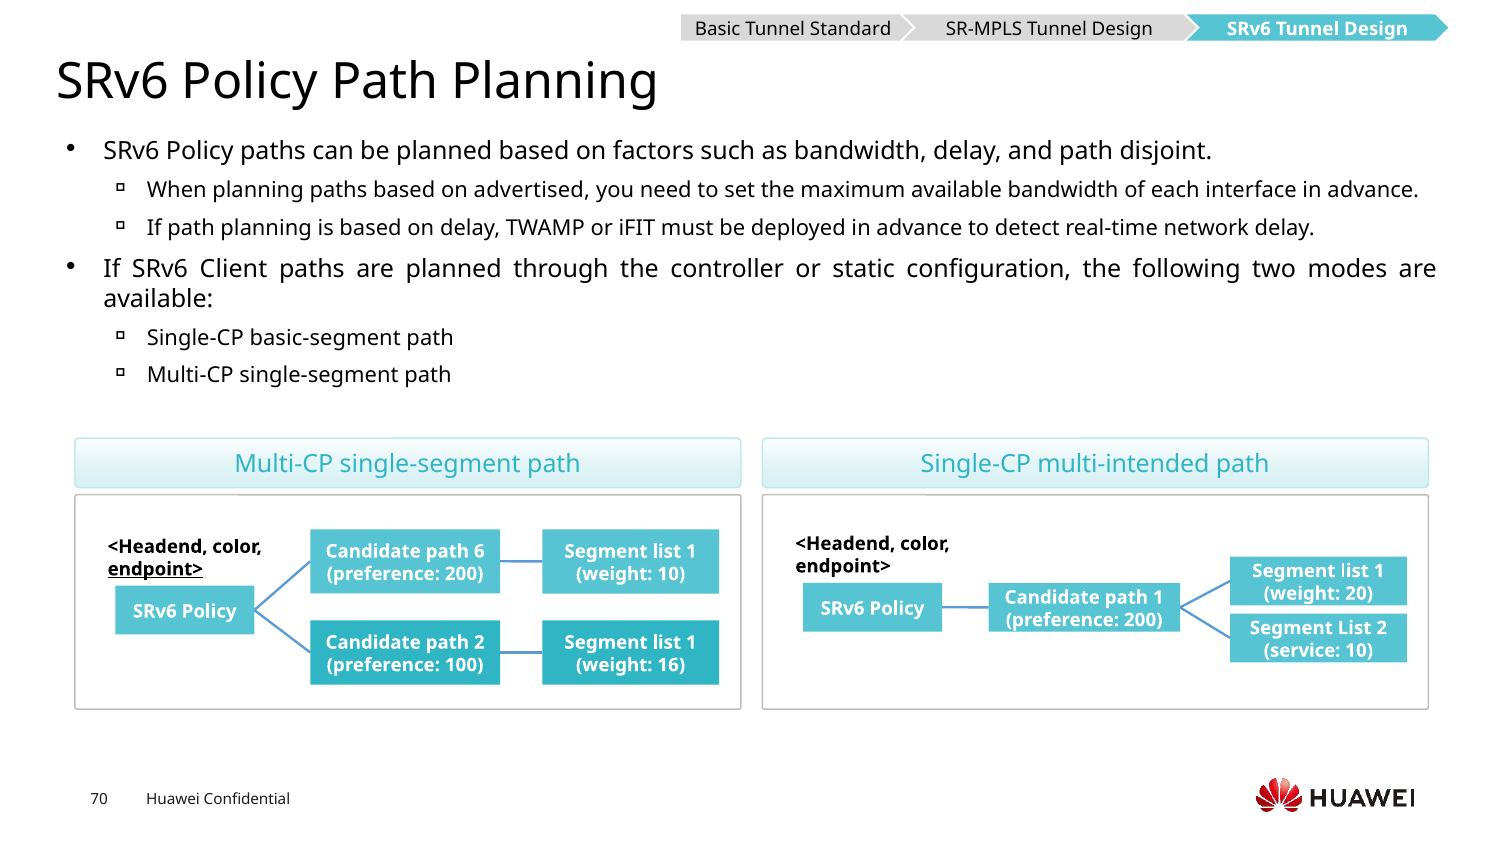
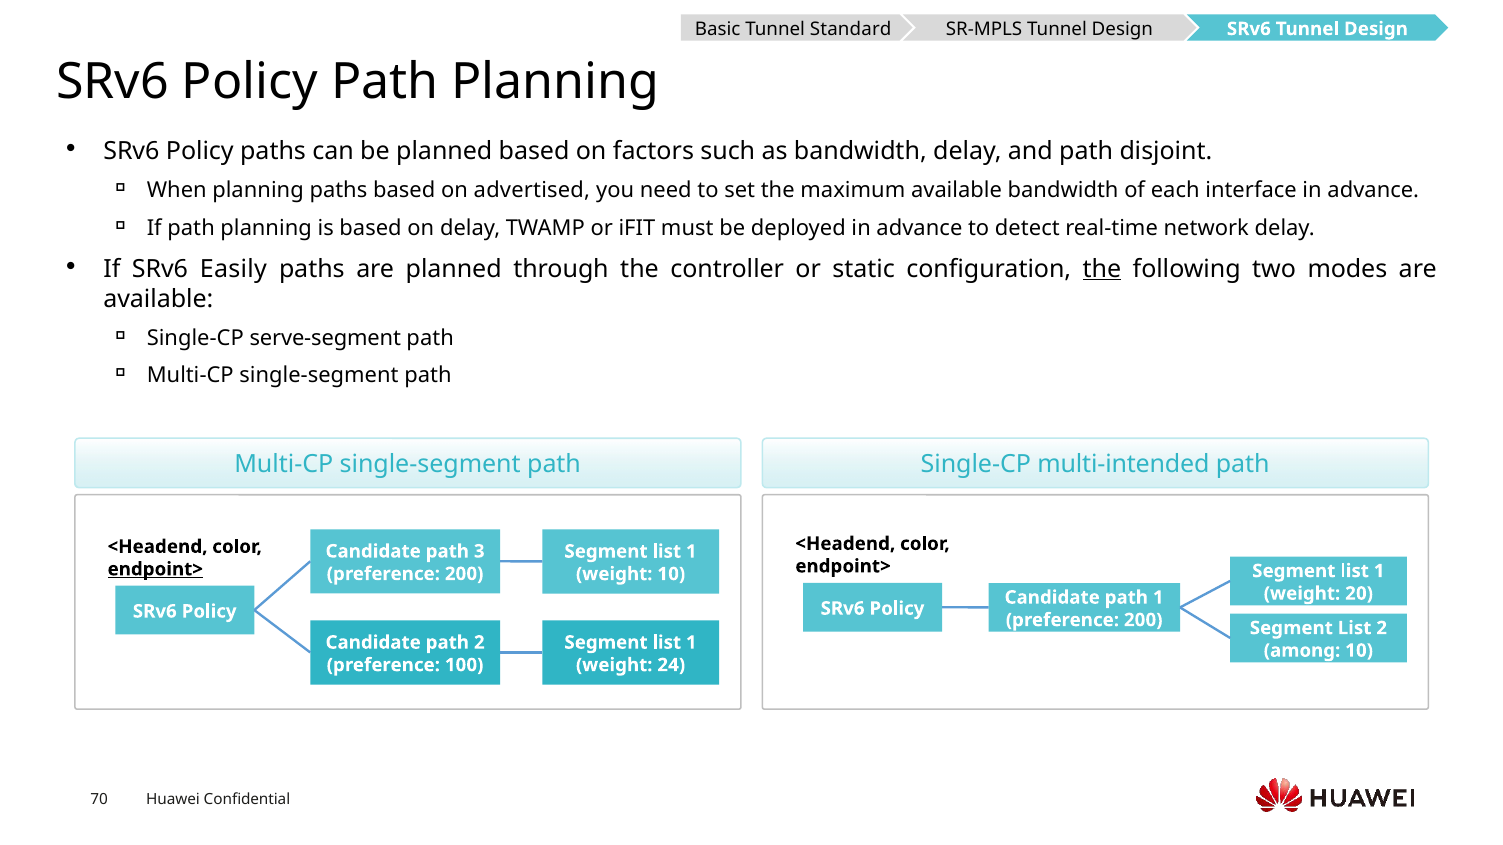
Client: Client -> Easily (233, 269)
the underline: none -> present (1102, 269)
basic-segment: basic-segment -> serve-segment (325, 338)
6: 6 -> 3 (479, 552)
service: service -> among (1302, 651)
16: 16 -> 24 (671, 665)
